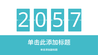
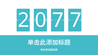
0 5: 5 -> 7 (58, 20)
